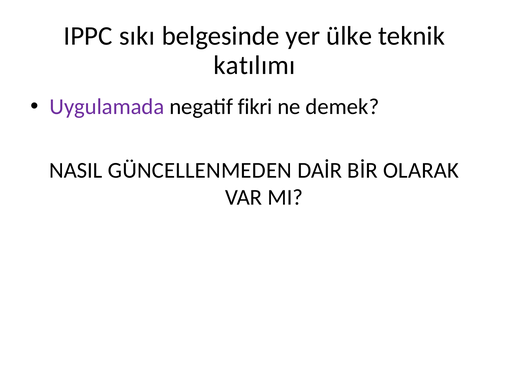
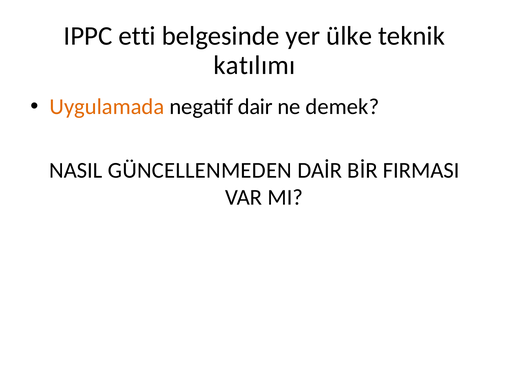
sıkı: sıkı -> etti (137, 36)
Uygulamada colour: purple -> orange (107, 107)
fikri: fikri -> dair (255, 107)
OLARAK: OLARAK -> FIRMASI (421, 170)
